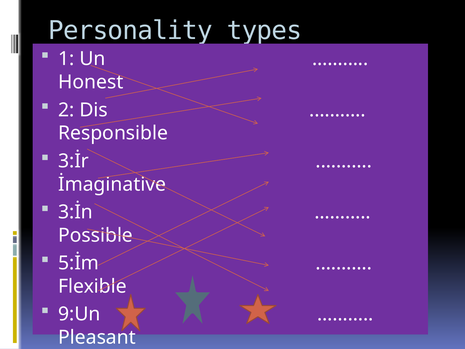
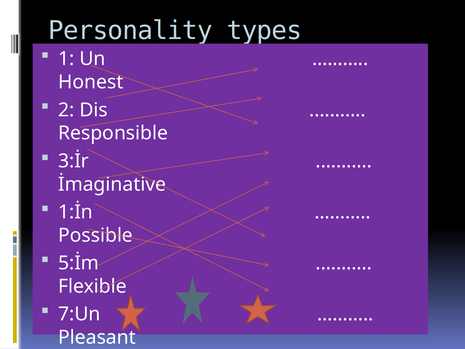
3:İn: 3:İn -> 1:İn (76, 212)
9:Un: 9:Un -> 7:Un (79, 314)
